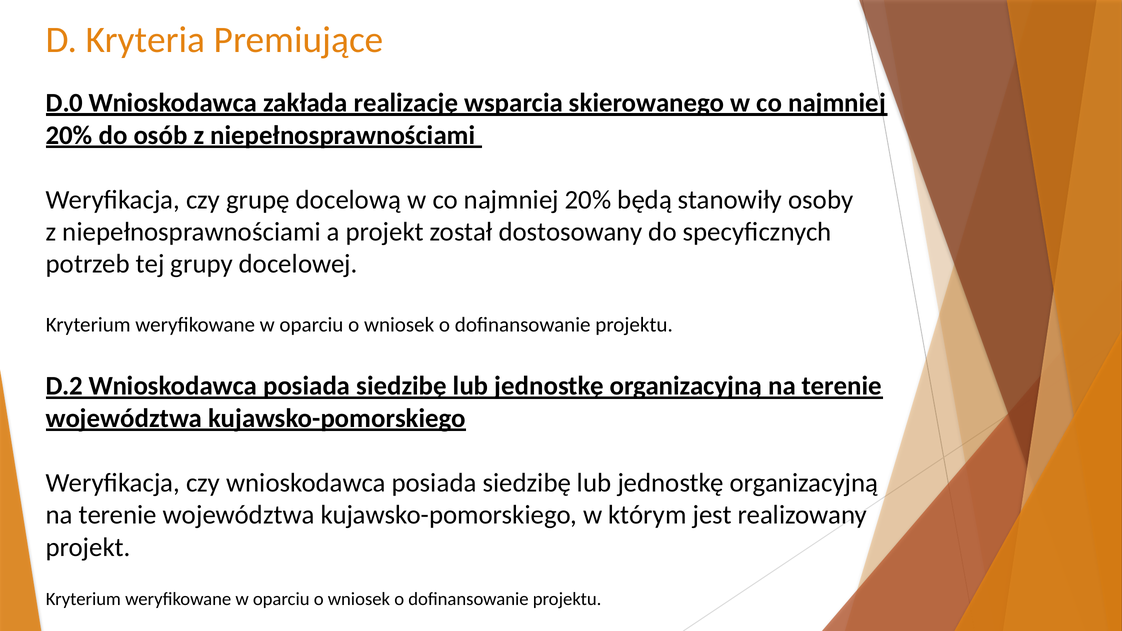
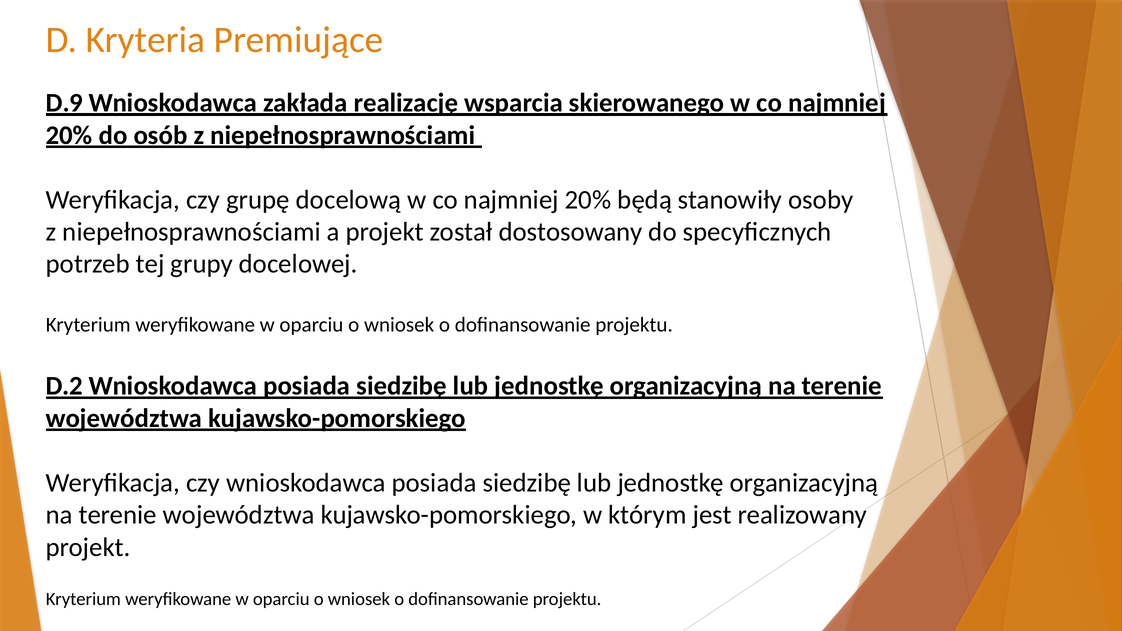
D.0: D.0 -> D.9 (64, 103)
